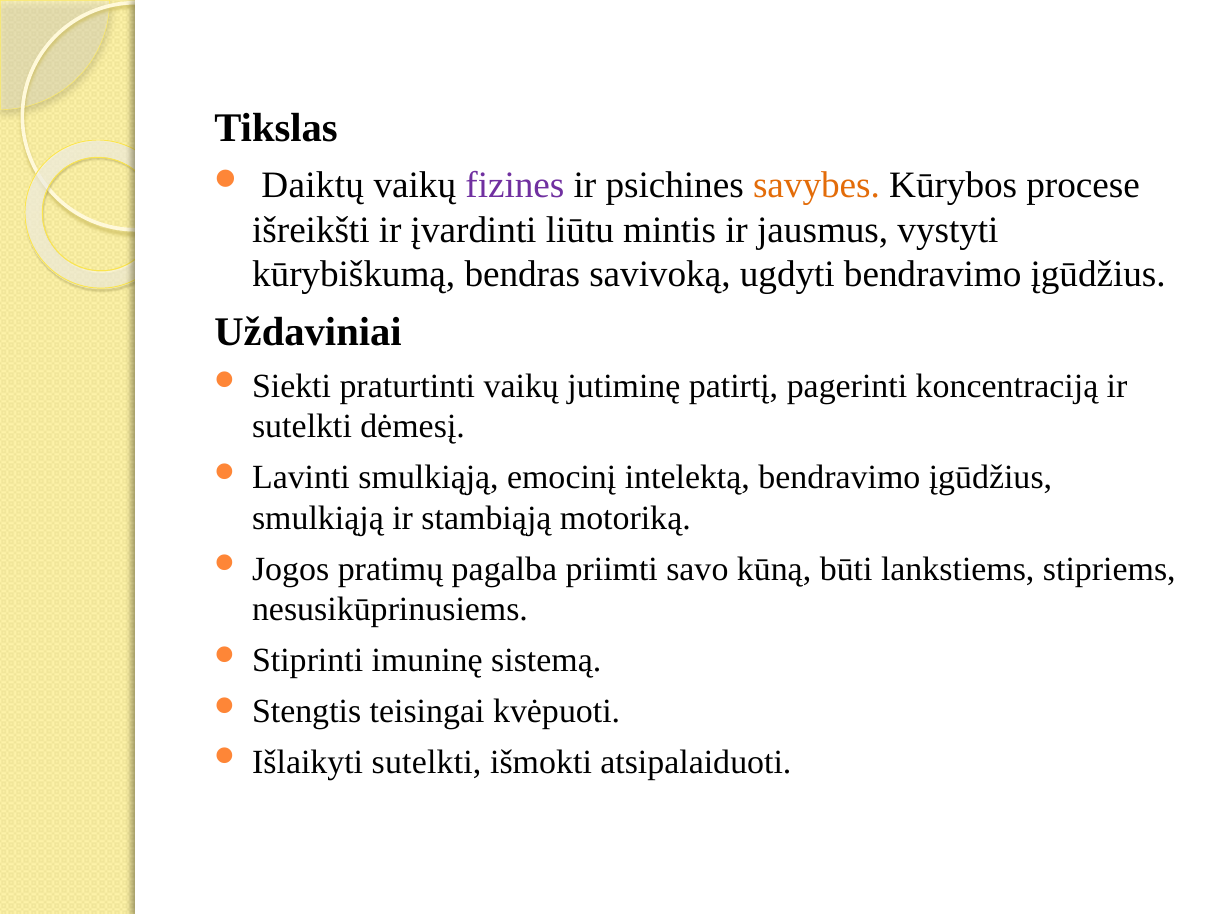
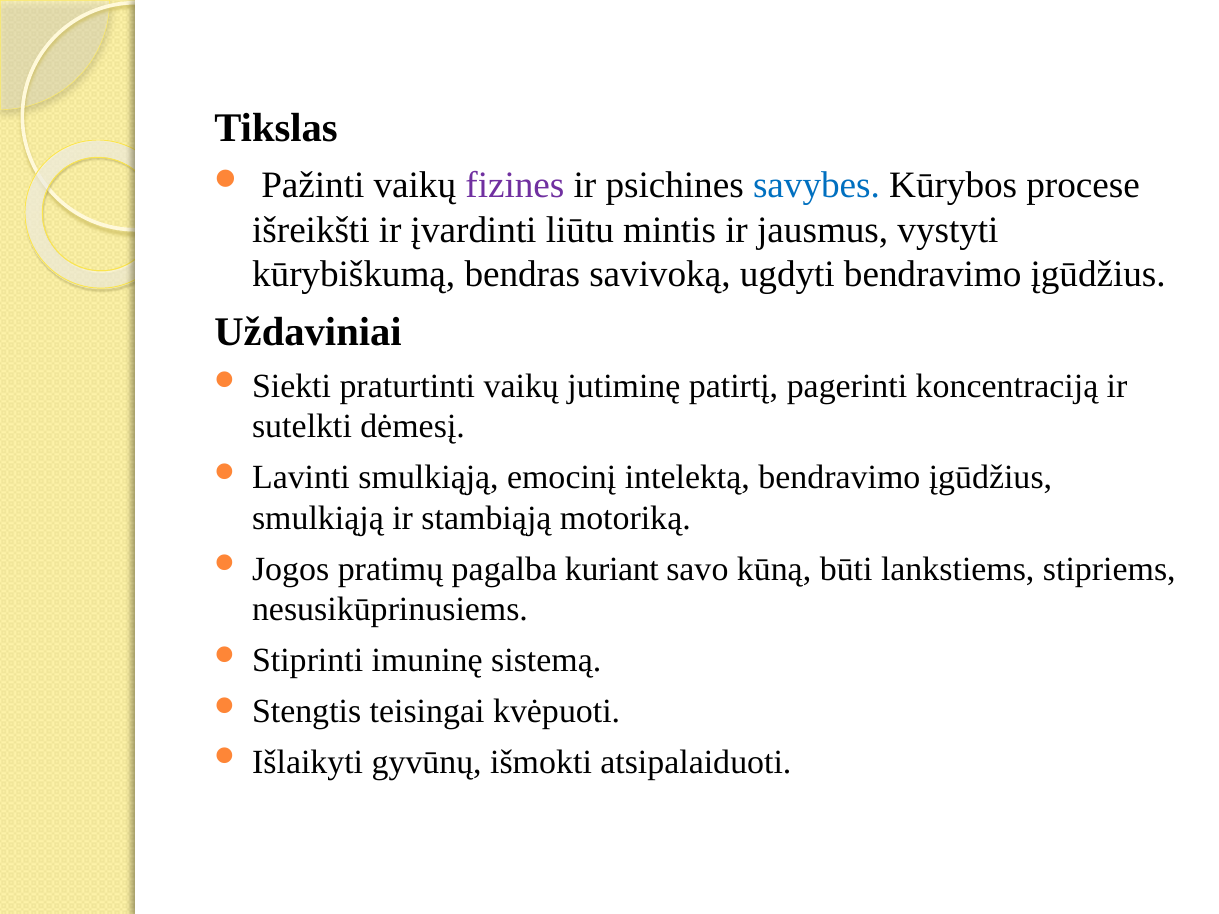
Daiktų: Daiktų -> Pažinti (313, 185)
savybes colour: orange -> blue (816, 185)
priimti: priimti -> kuriant (612, 569)
Išlaikyti sutelkti: sutelkti -> gyvūnų (427, 762)
